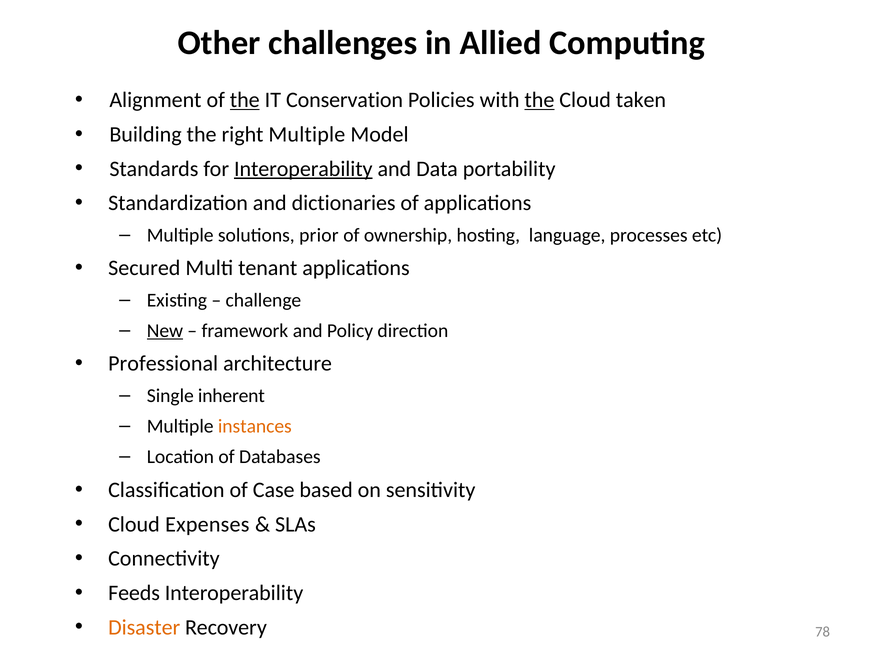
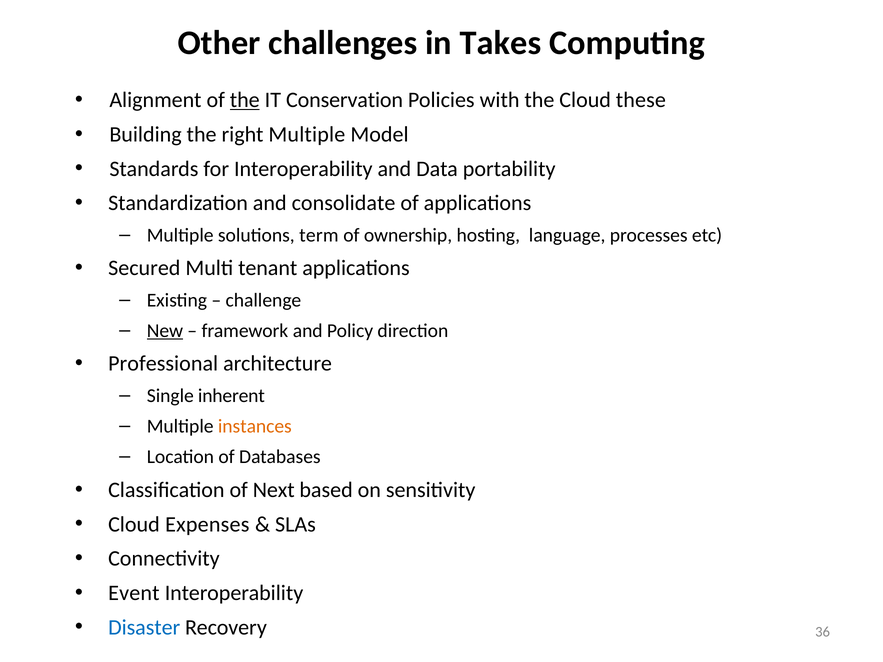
Allied: Allied -> Takes (500, 43)
the underline: present -> none (539, 100)
taken: taken -> these (641, 100)
Interoperability underline: present -> none (303, 169)
dictionaries: dictionaries -> consolidate (344, 203)
prior: prior -> term (319, 235)
Case: Case -> Next (274, 490)
Feeds: Feeds -> Event (134, 593)
Disaster colour: orange -> blue (144, 628)
78: 78 -> 36 (823, 632)
